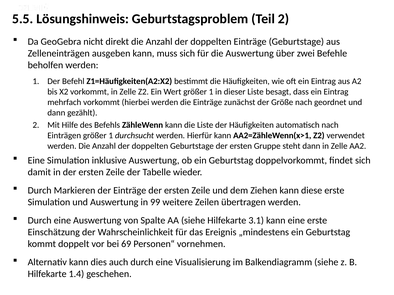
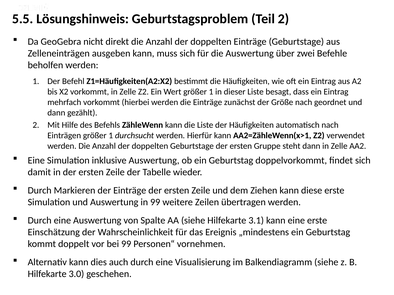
bei 69: 69 -> 99 (126, 244)
1.4: 1.4 -> 3.0 (76, 274)
